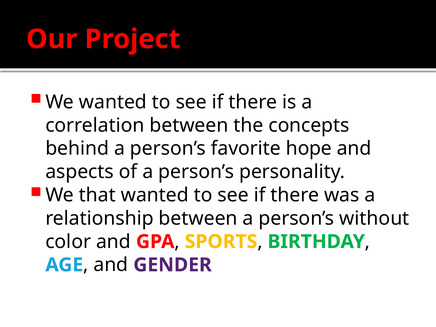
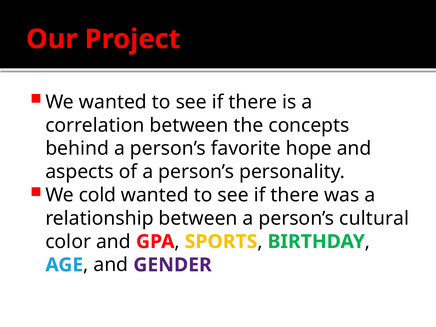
that: that -> cold (97, 195)
without: without -> cultural (374, 218)
